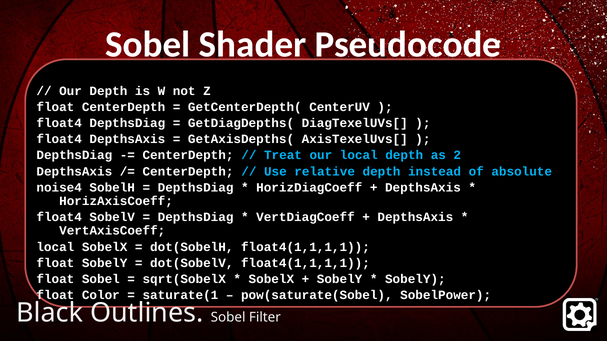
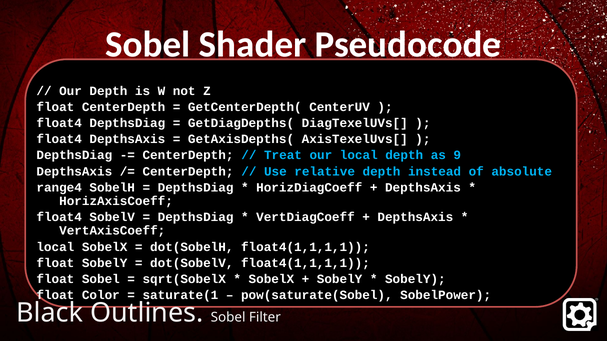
2: 2 -> 9 (457, 156)
noise4: noise4 -> range4 (59, 188)
